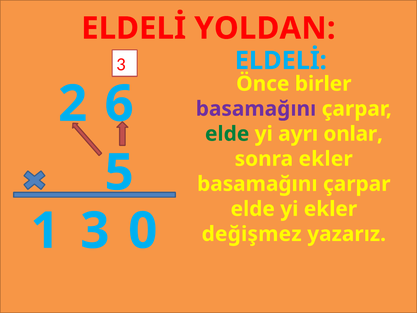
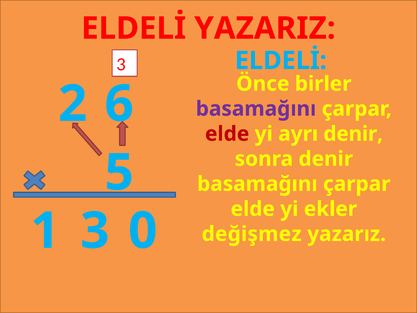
YOLDAN: YOLDAN -> YAZARIZ (265, 28)
elde colour: green -> red (227, 134)
ayrı onlar: onlar -> denir (353, 134)
sonra ekler: ekler -> denir (326, 159)
